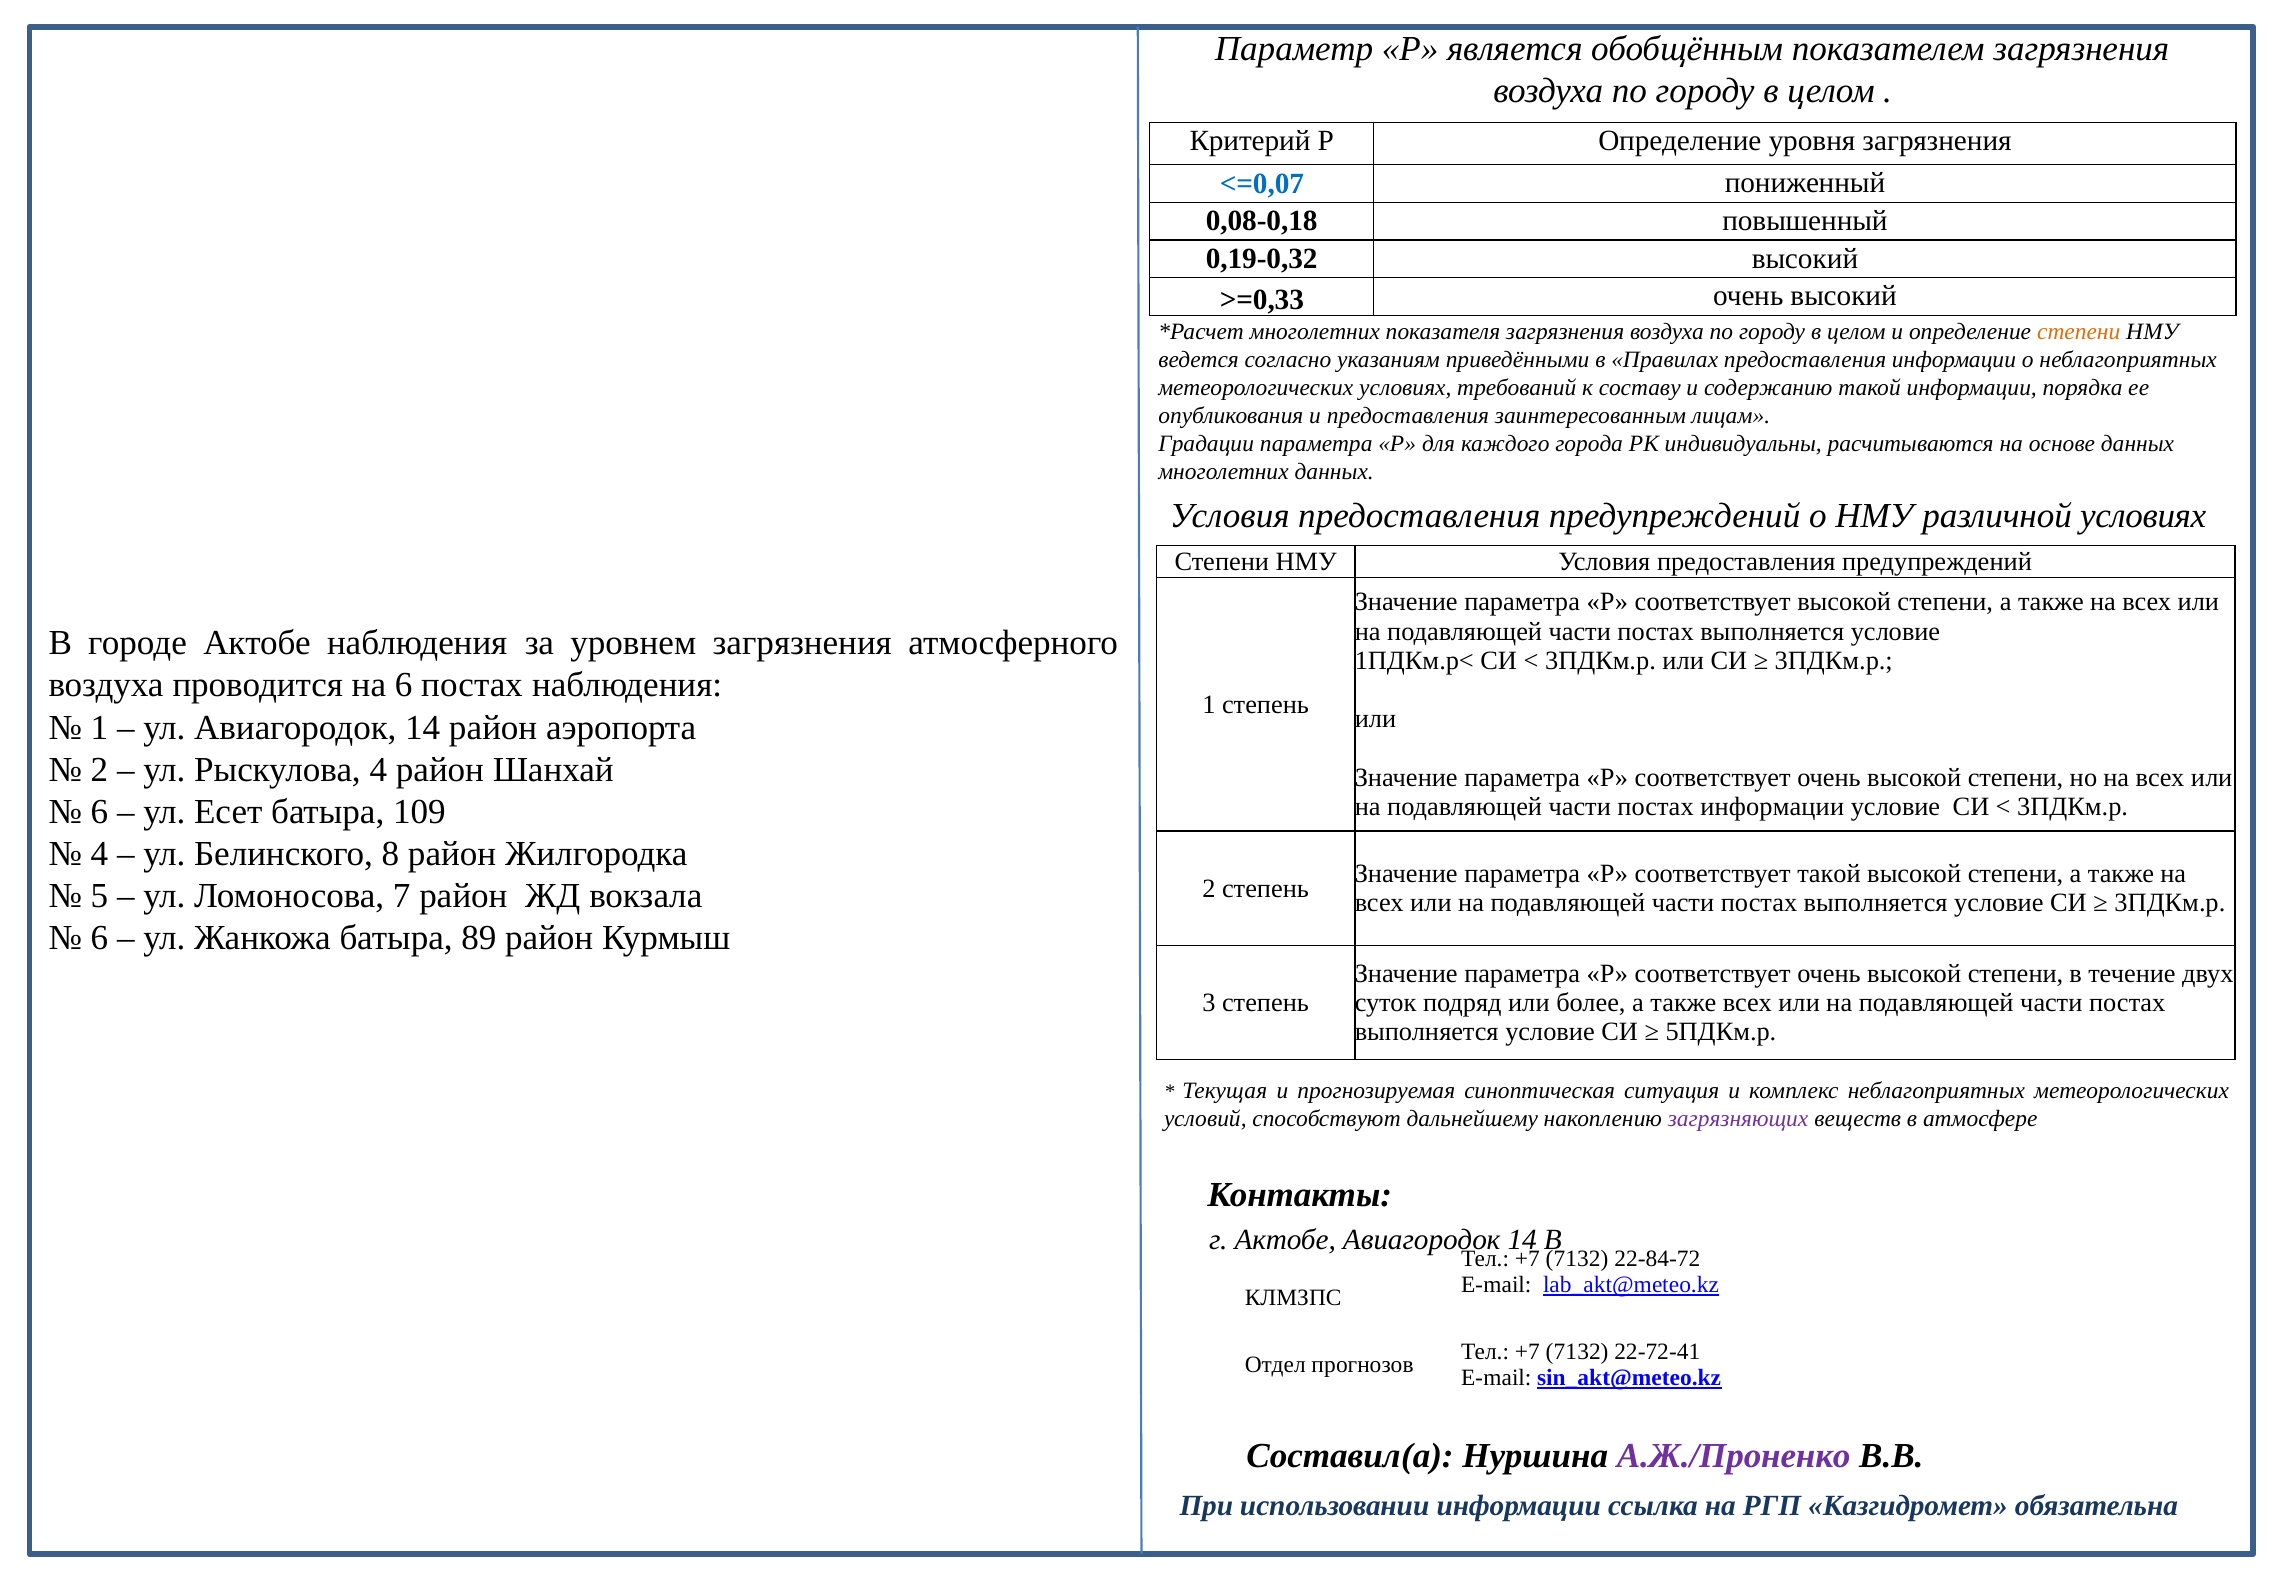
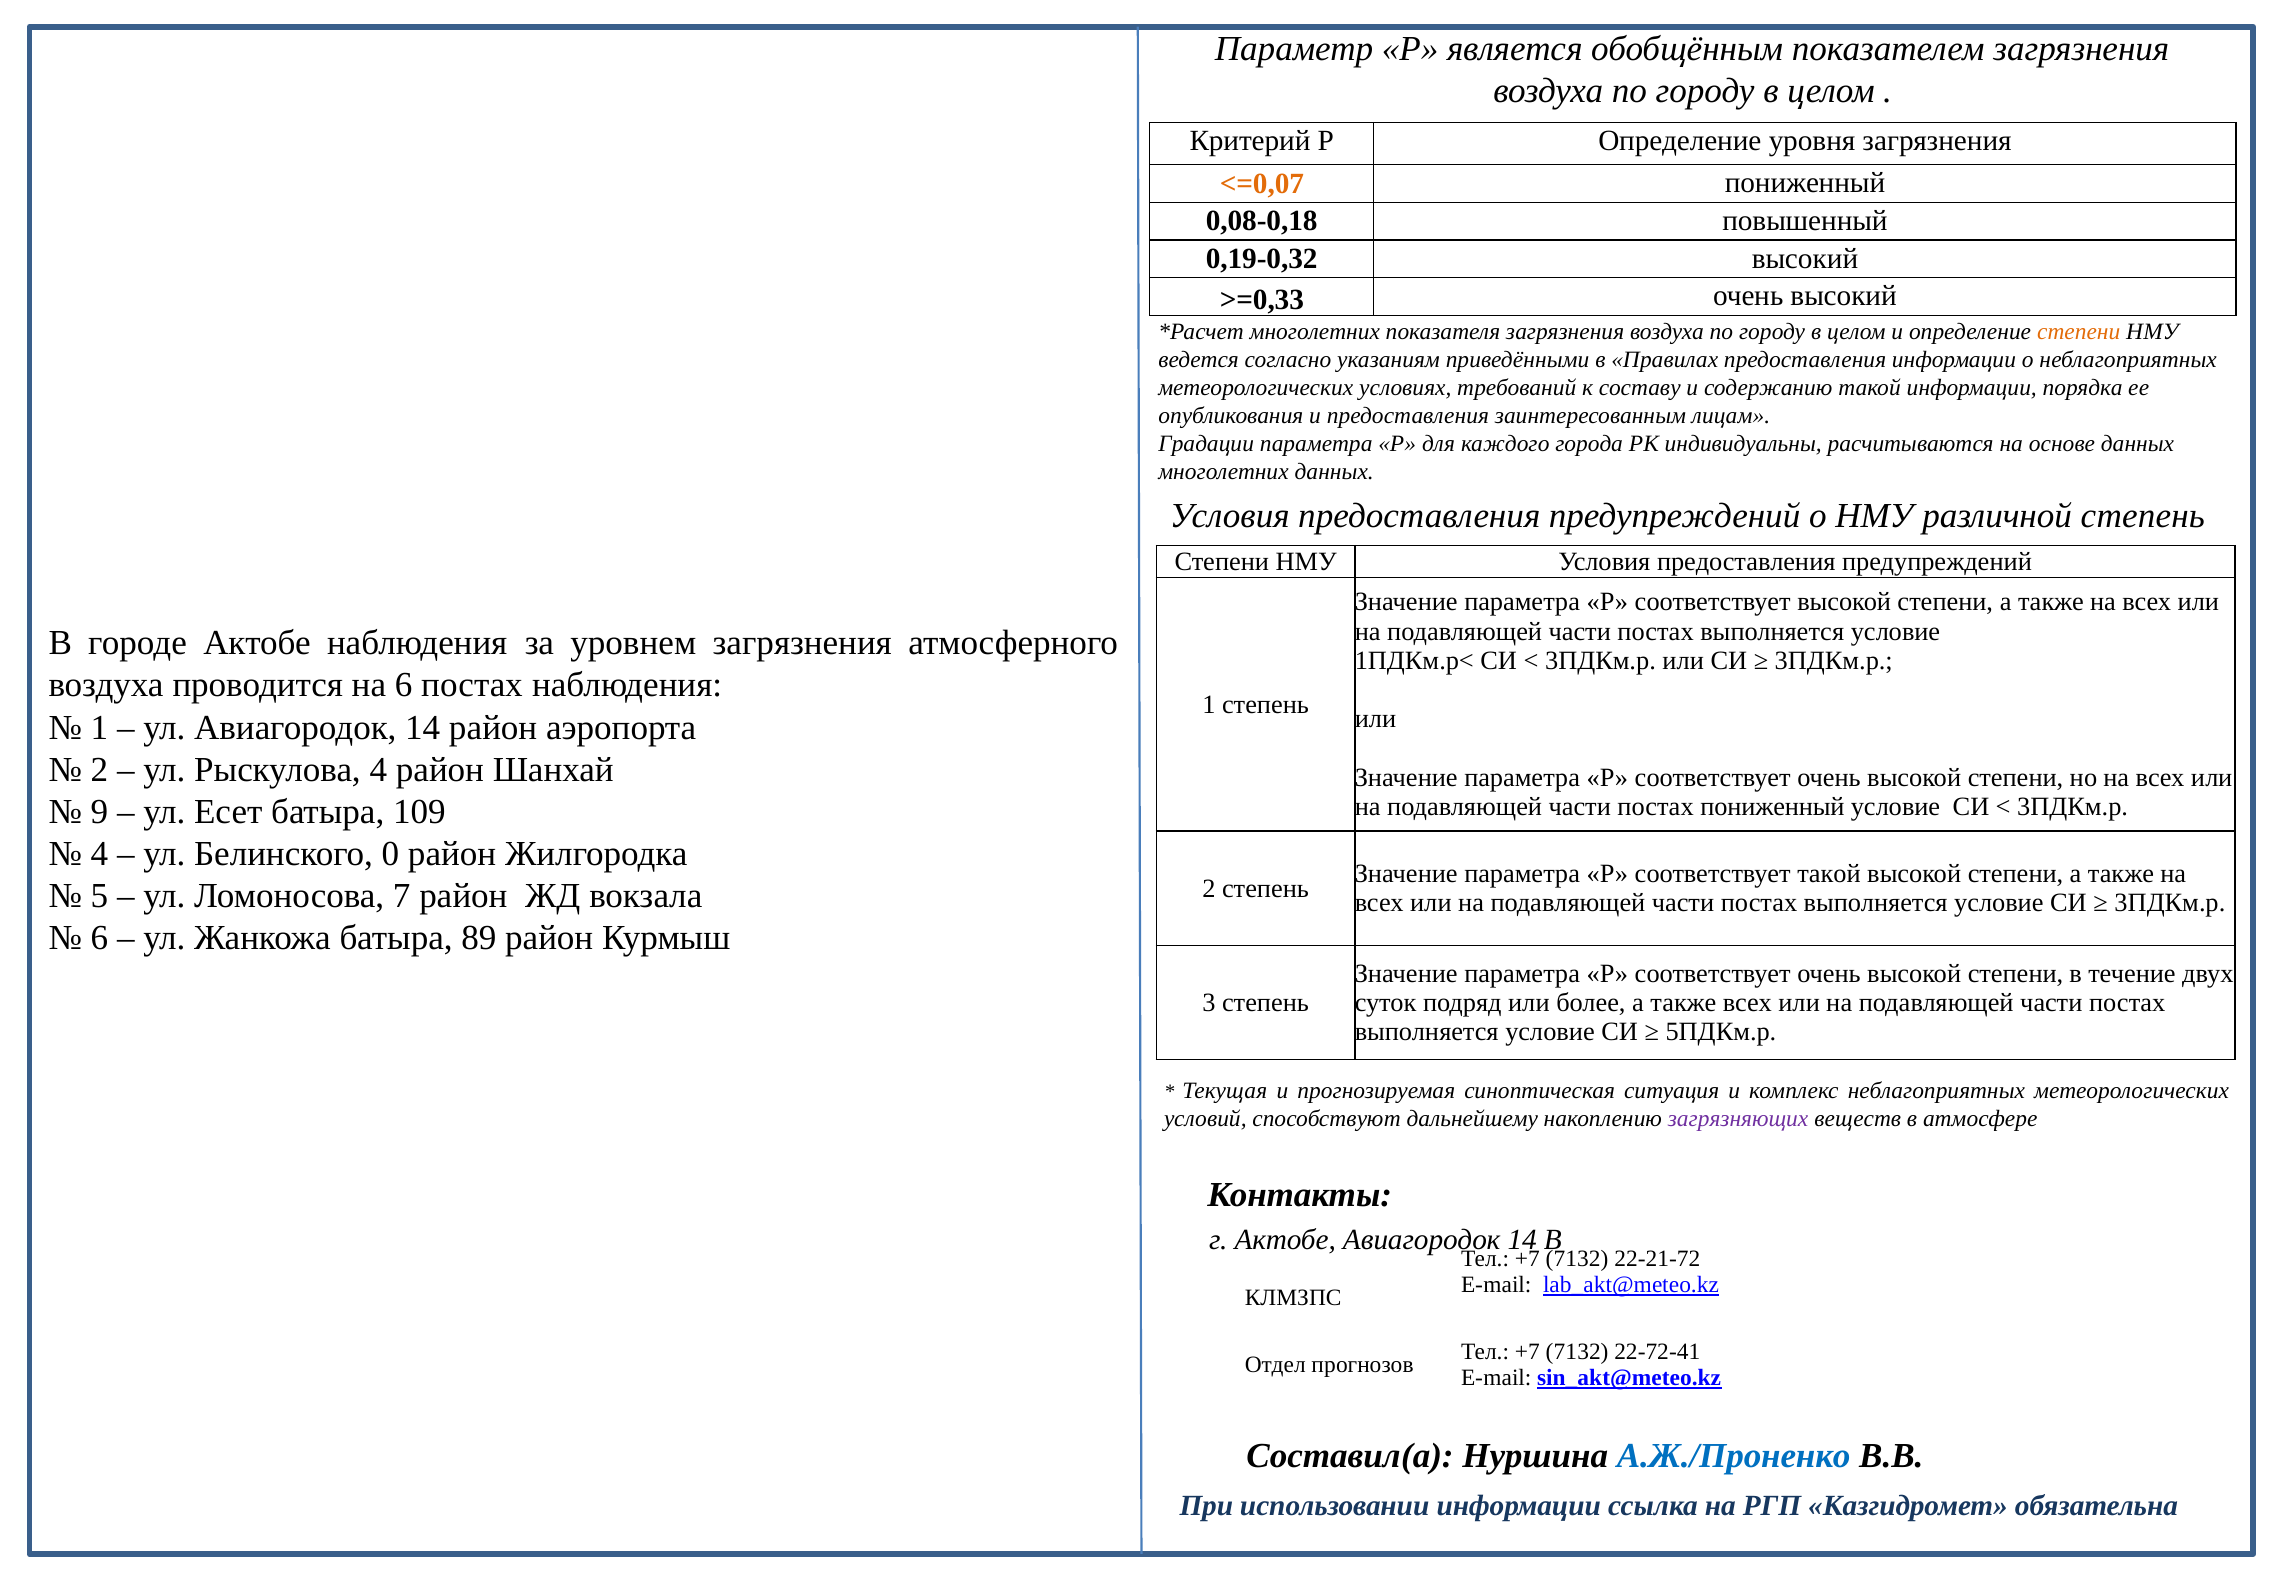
<=0,07 colour: blue -> orange (1262, 184)
различной условиях: условиях -> степень (2143, 515)
постах информации: информации -> пониженный (1772, 806)
6: 6 -> 9 (99, 812)
8: 8 -> 0 (390, 854)
22-84-72: 22-84-72 -> 22-21-72 (1657, 1258)
А.Ж./Проненко colour: purple -> blue (1734, 1456)
